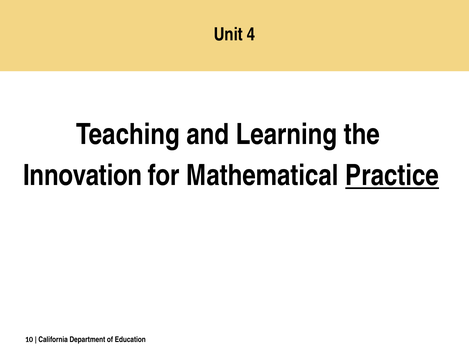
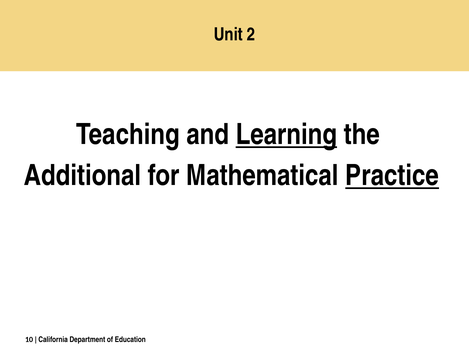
4: 4 -> 2 (251, 35)
Learning underline: none -> present (286, 135)
Innovation: Innovation -> Additional (83, 176)
